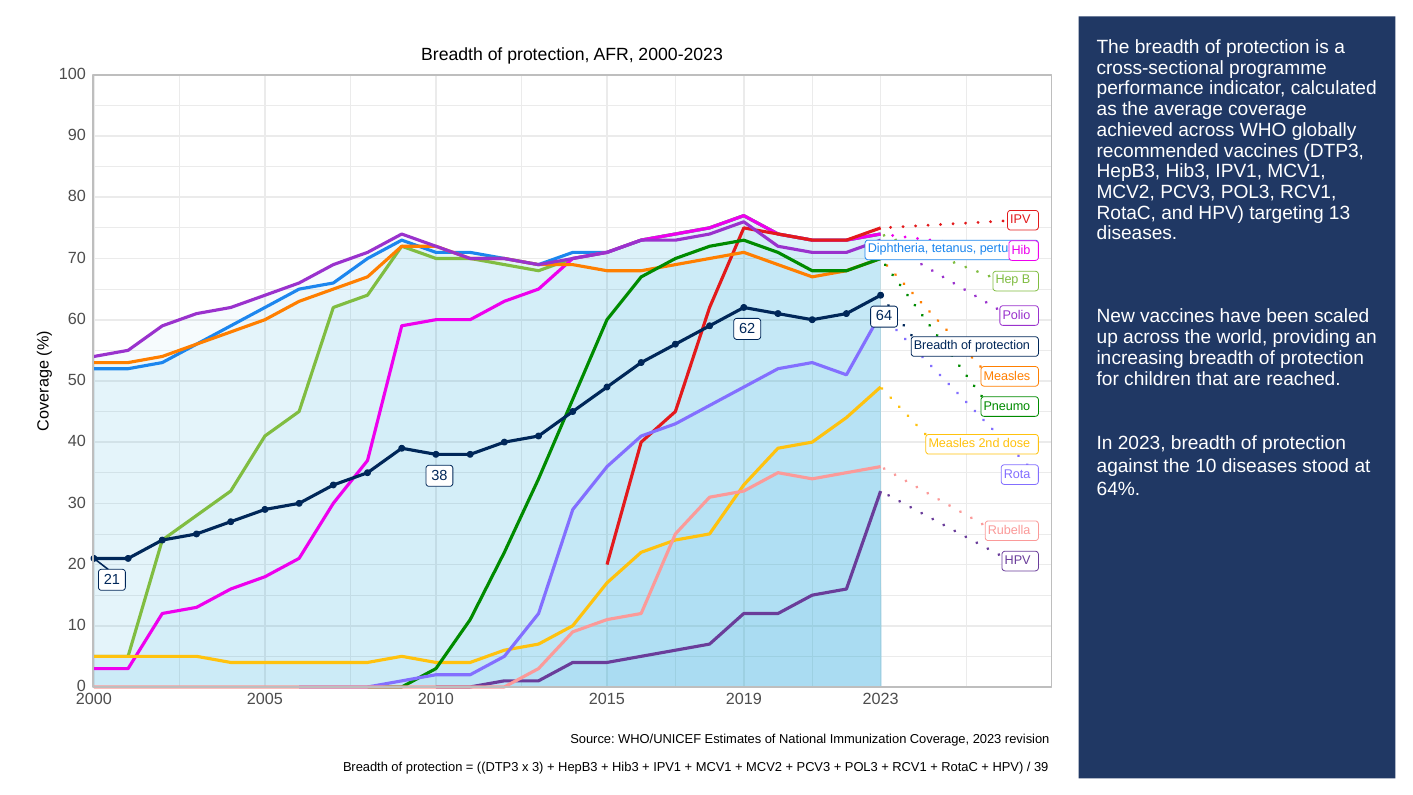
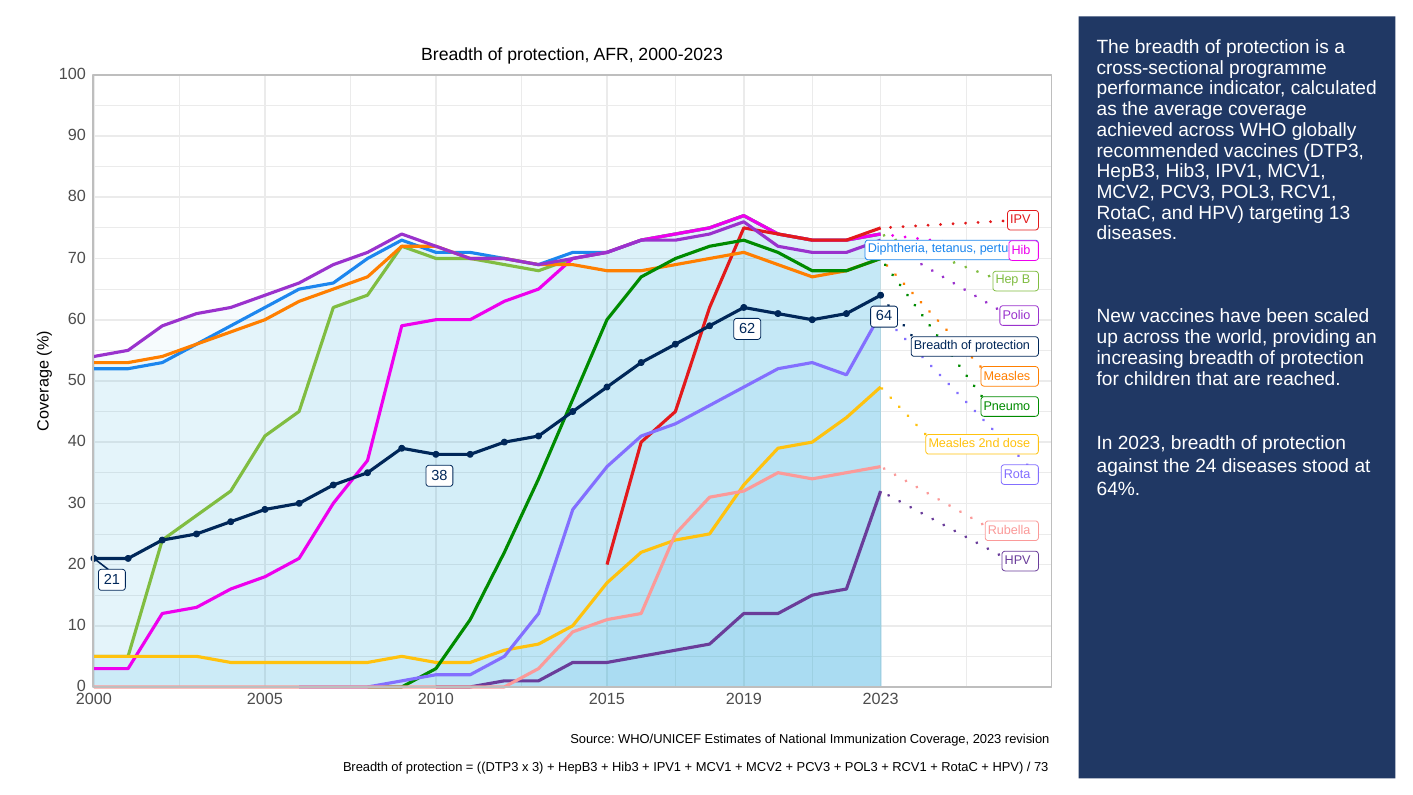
the 10: 10 -> 24 (1206, 466)
39: 39 -> 73 (1041, 767)
